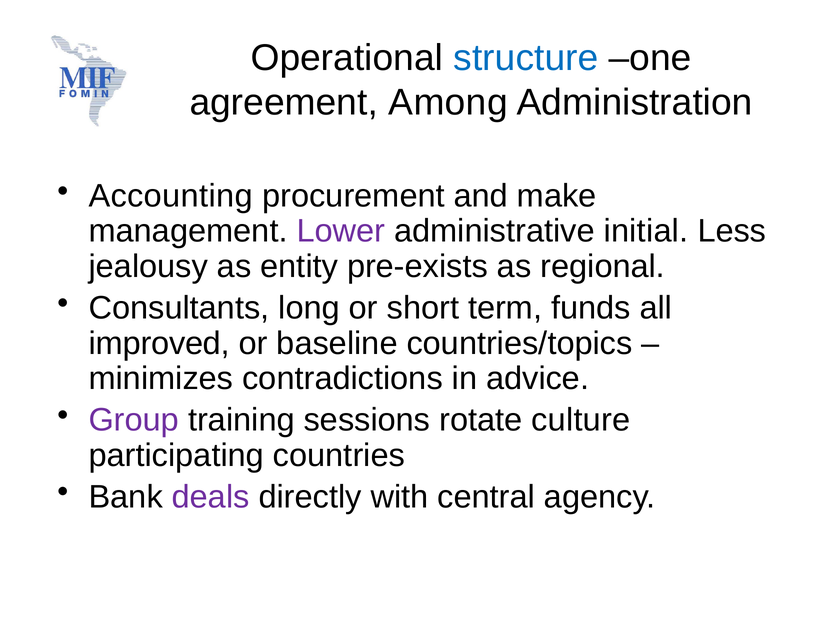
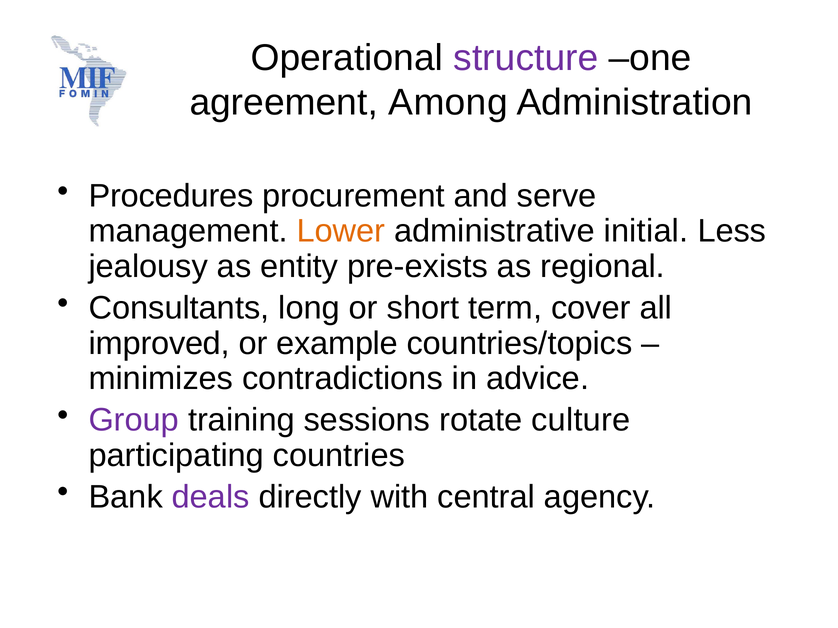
structure colour: blue -> purple (526, 58)
Accounting: Accounting -> Procedures (171, 196)
make: make -> serve (557, 196)
Lower colour: purple -> orange (341, 231)
funds: funds -> cover (591, 308)
baseline: baseline -> example (337, 344)
